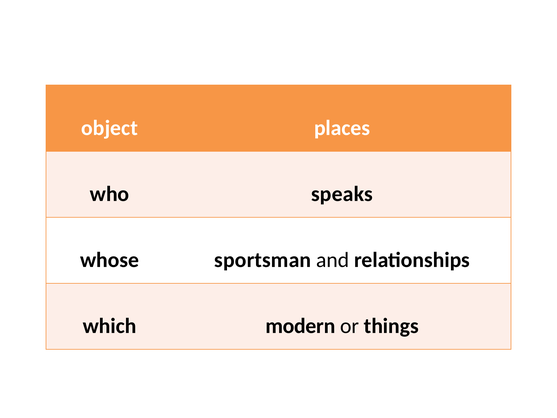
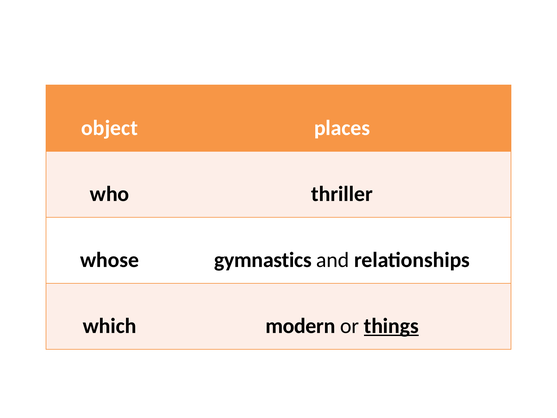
speaks: speaks -> thriller (342, 194)
sportsman: sportsman -> gymnastics (263, 260)
things underline: none -> present (391, 326)
